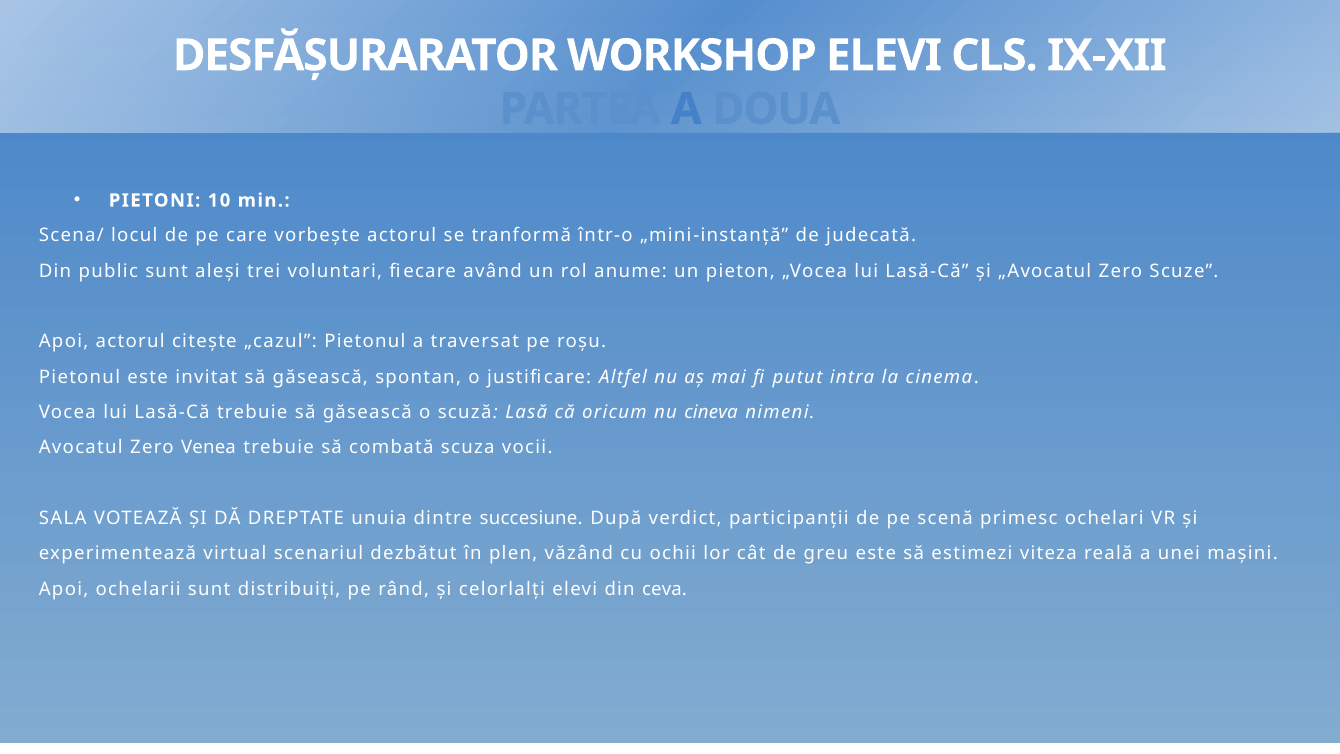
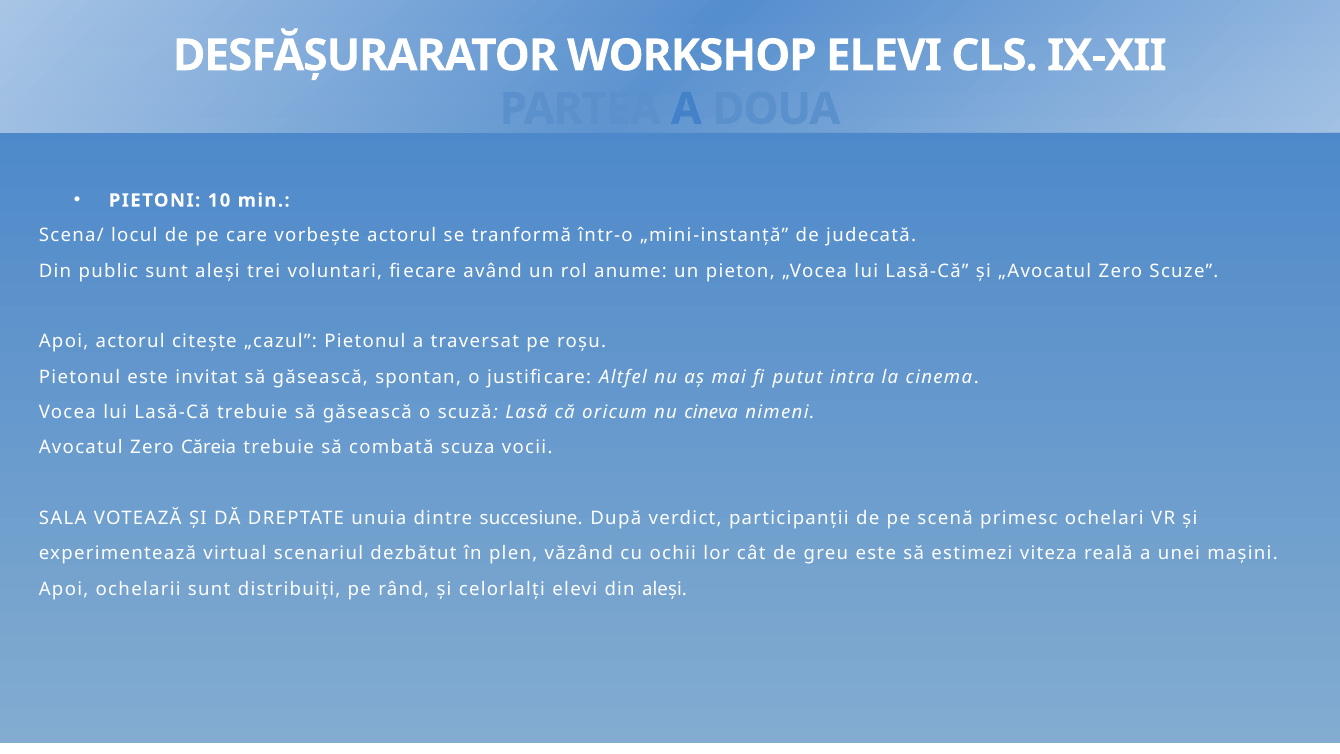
Venea: Venea -> Căreia (209, 448)
din ceva: ceva -> aleși (665, 589)
